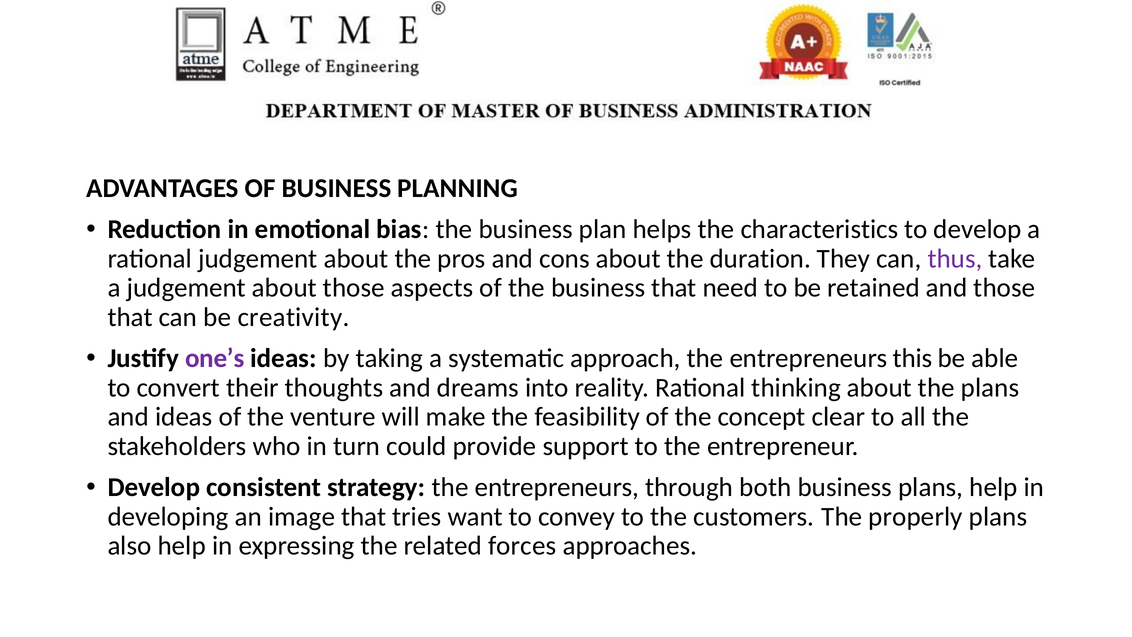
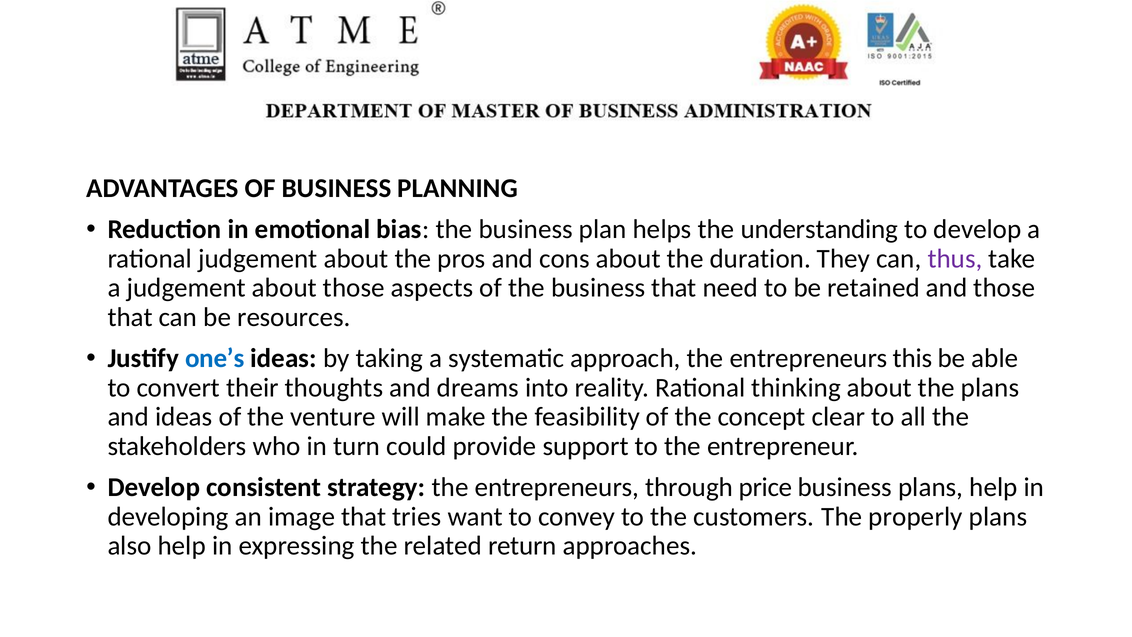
characteristics: characteristics -> understanding (819, 229)
creativity: creativity -> resources (294, 317)
one’s colour: purple -> blue (215, 358)
both: both -> price (766, 487)
forces: forces -> return (522, 546)
